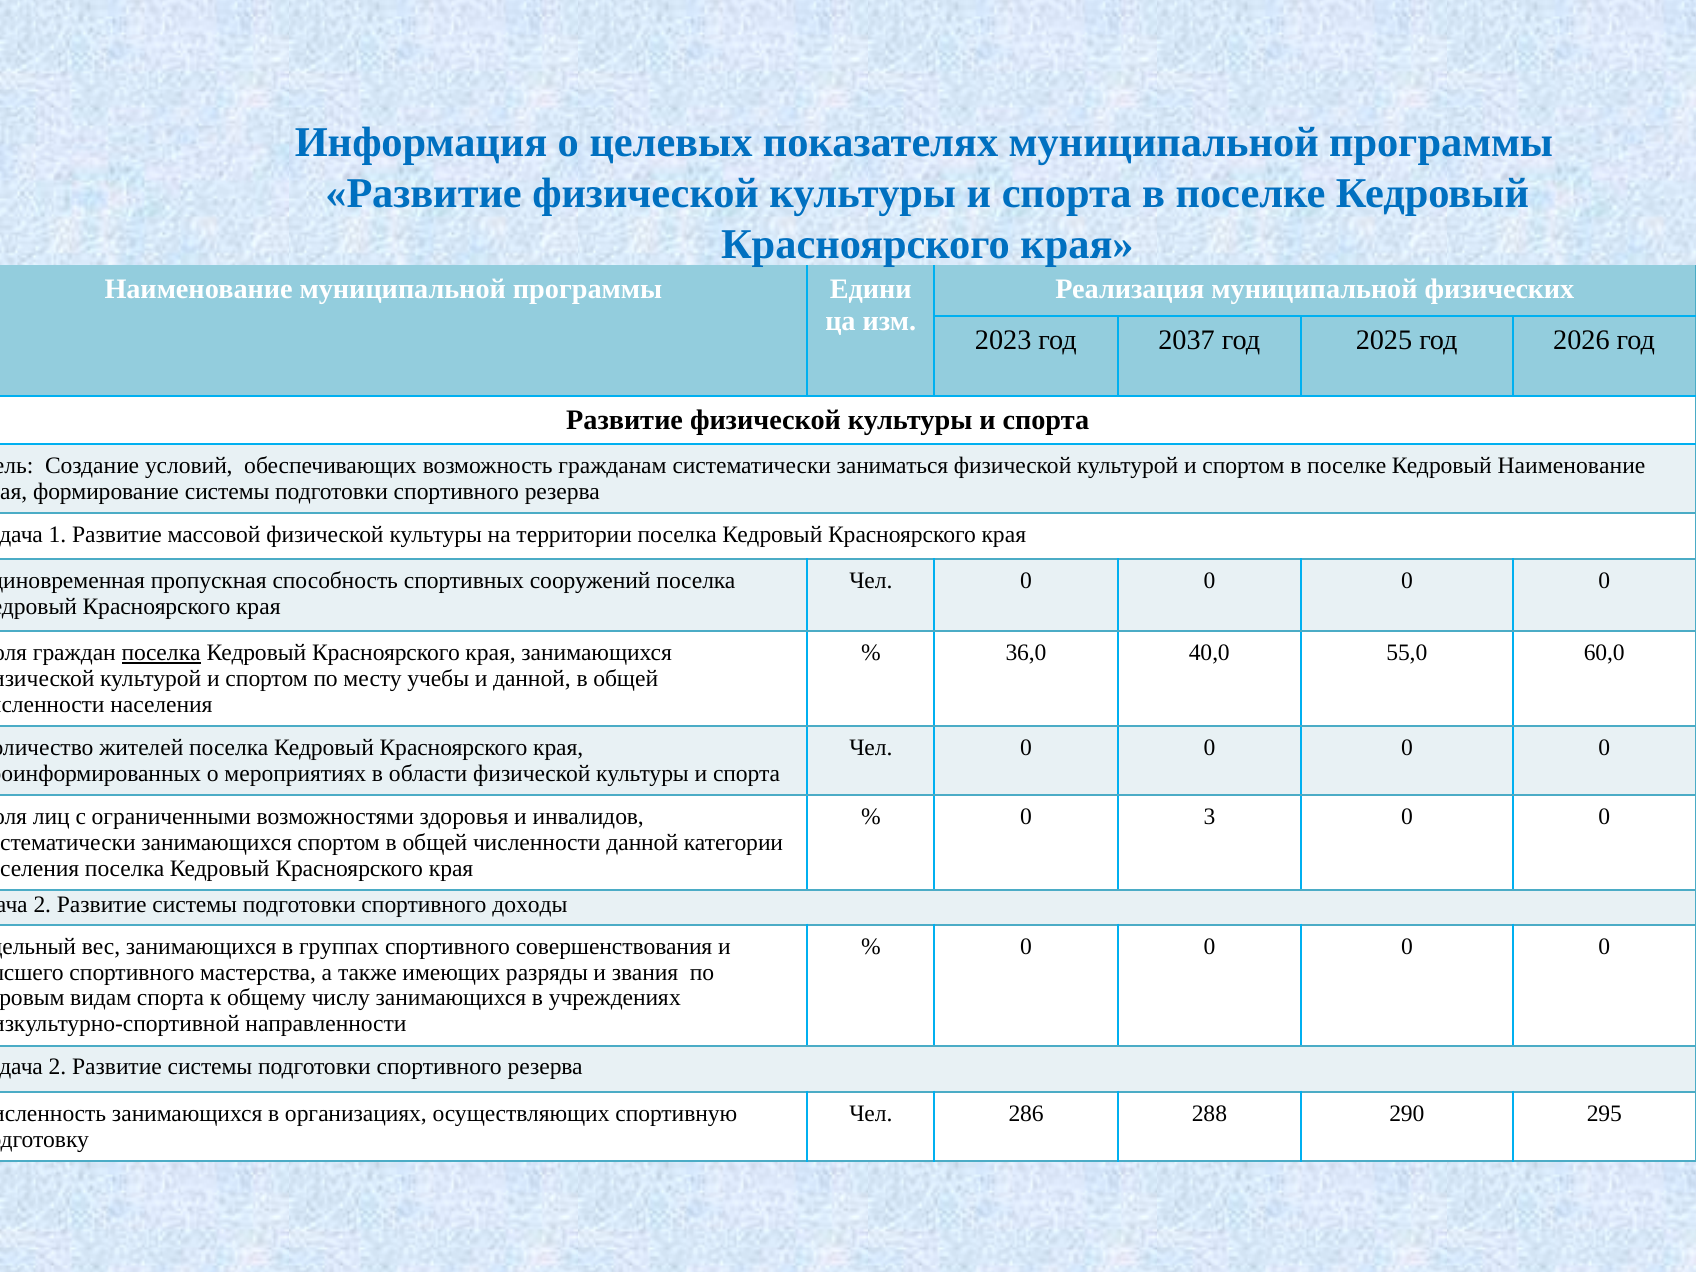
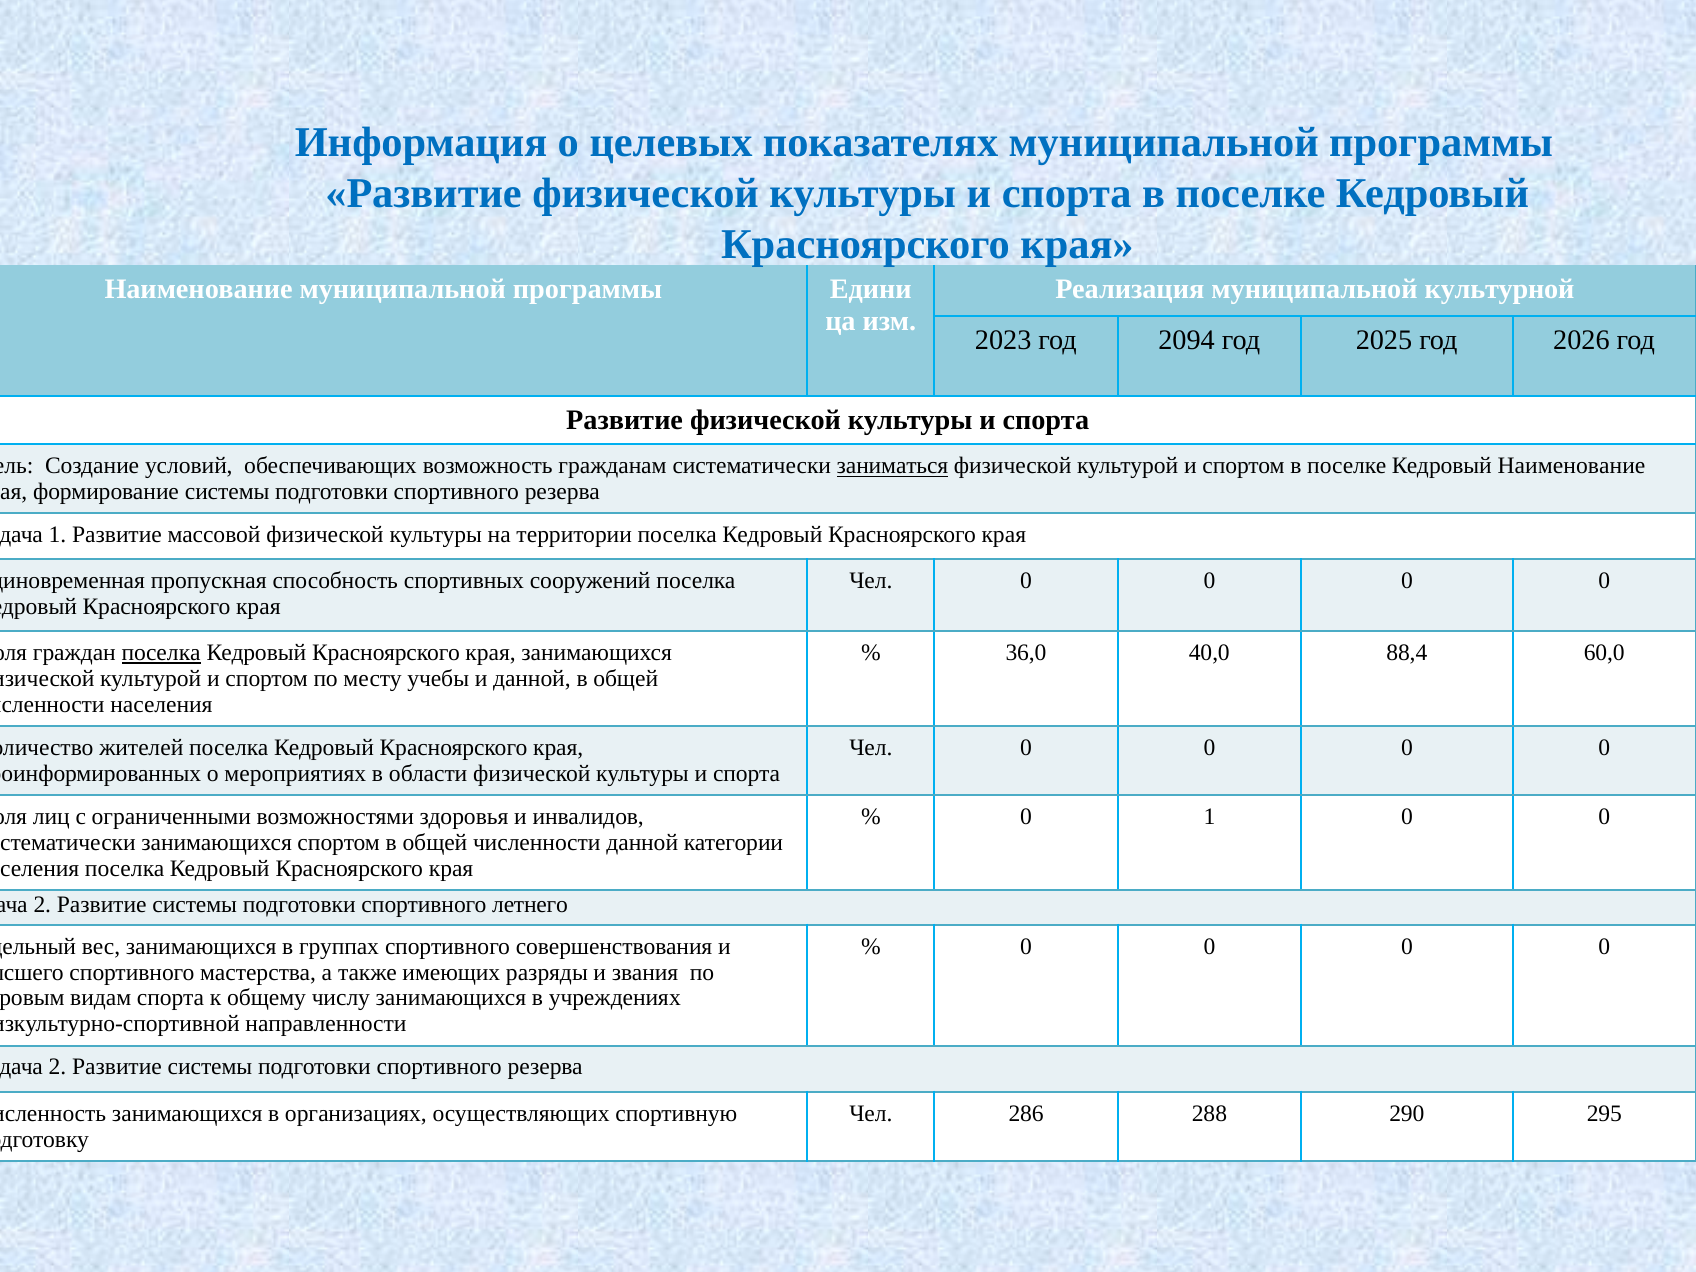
физических: физических -> культурной (1500, 289)
2037: 2037 -> 2094 (1187, 341)
заниматься underline: none -> present (893, 466)
55,0: 55,0 -> 88,4 (1407, 653)
0 3: 3 -> 1 (1209, 817)
доходы: доходы -> летнего (530, 905)
